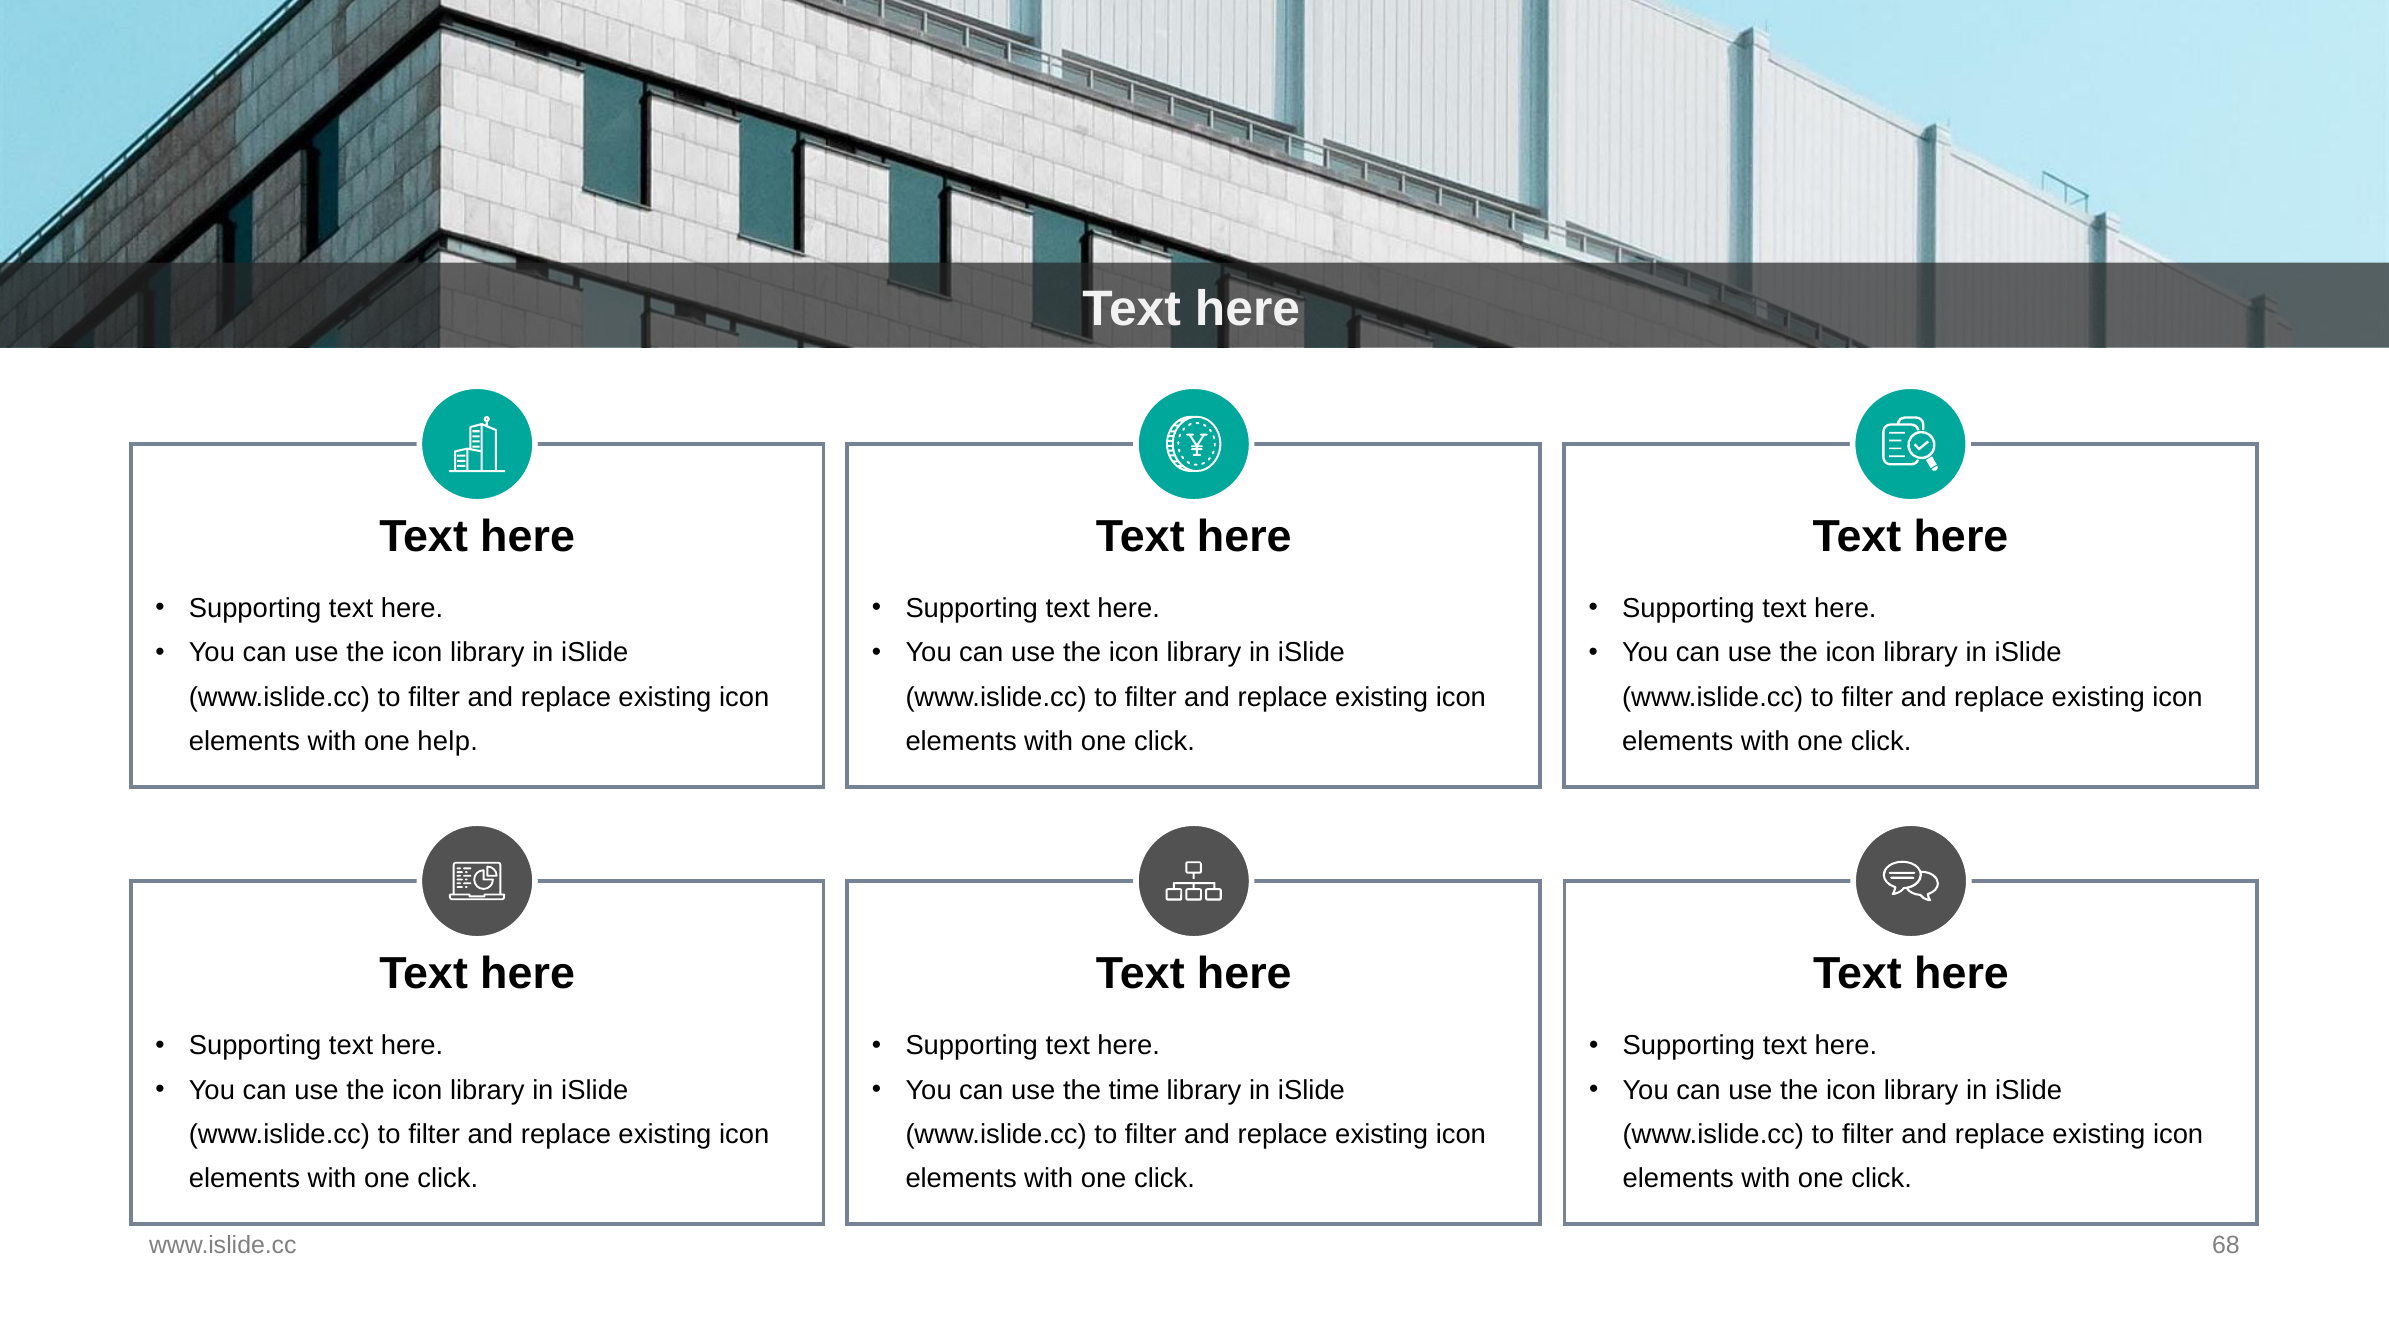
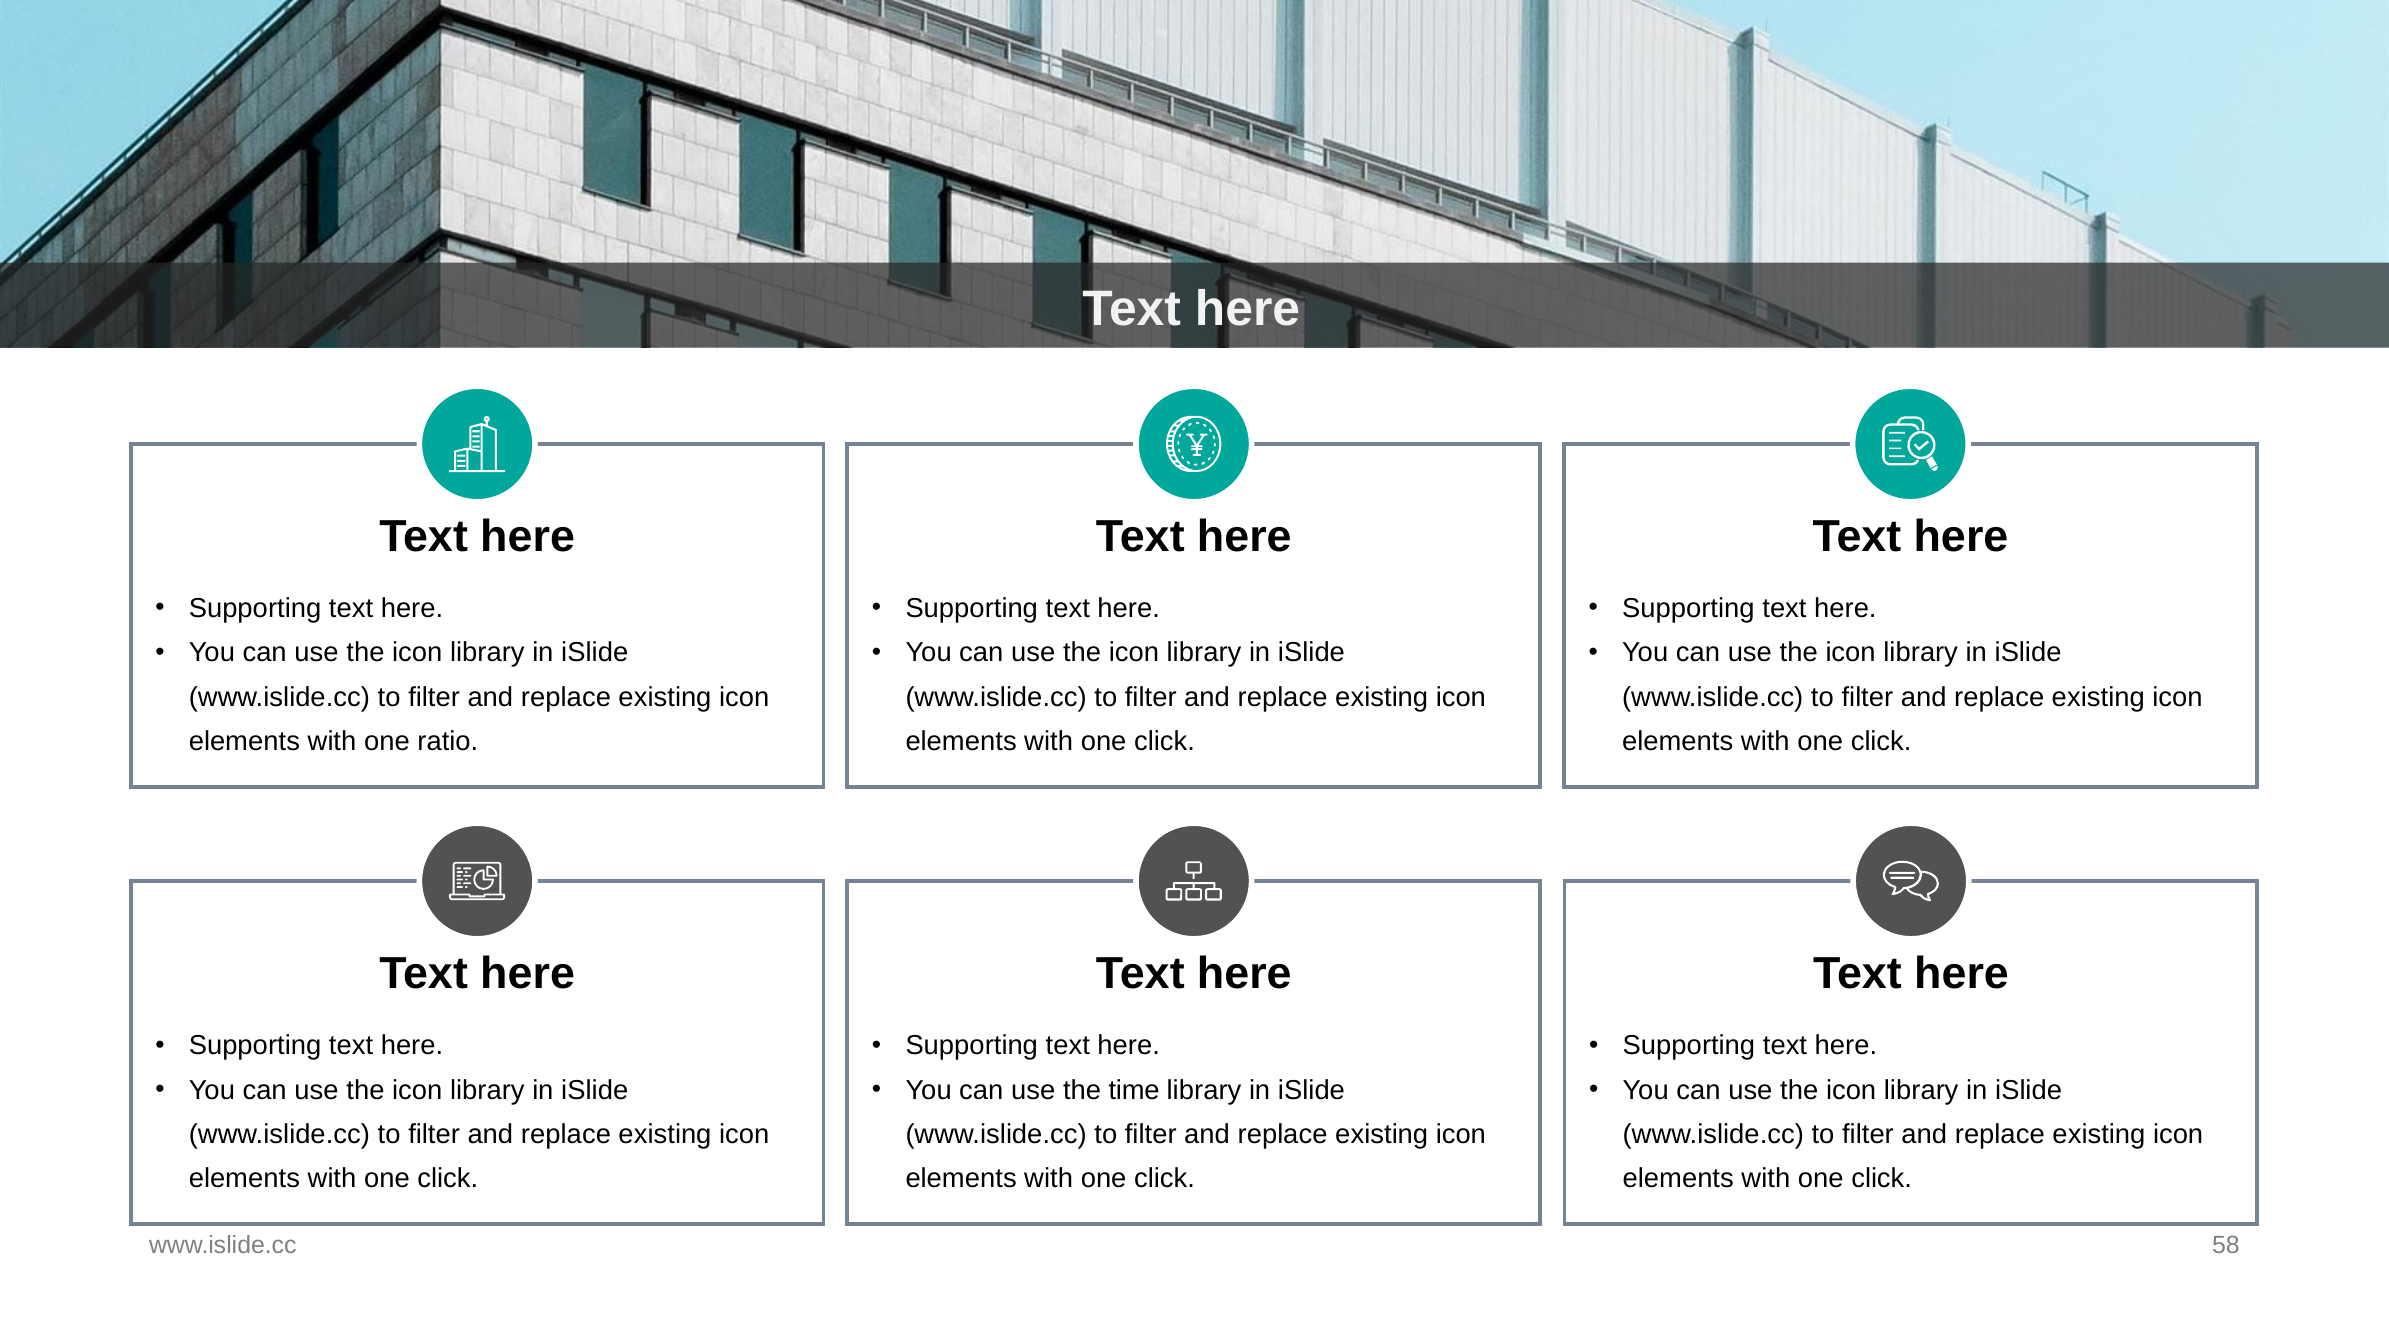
help: help -> ratio (448, 742)
68: 68 -> 58 (2226, 1245)
